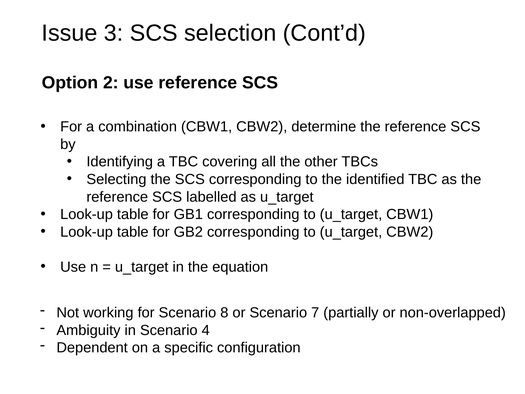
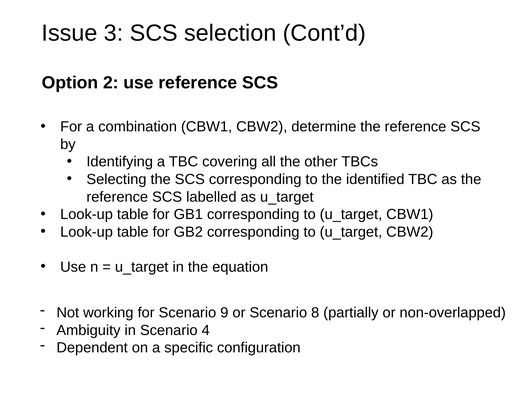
8: 8 -> 9 (224, 313)
7: 7 -> 8 (315, 313)
